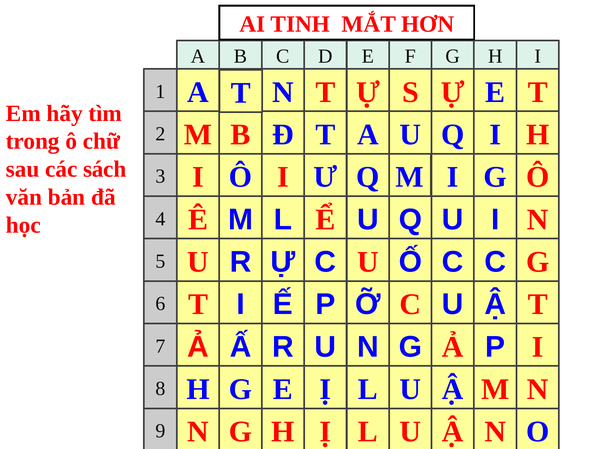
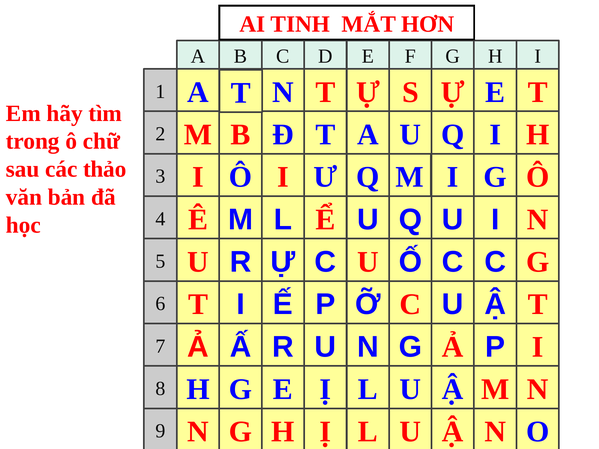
sách: sách -> thảo (105, 169)
